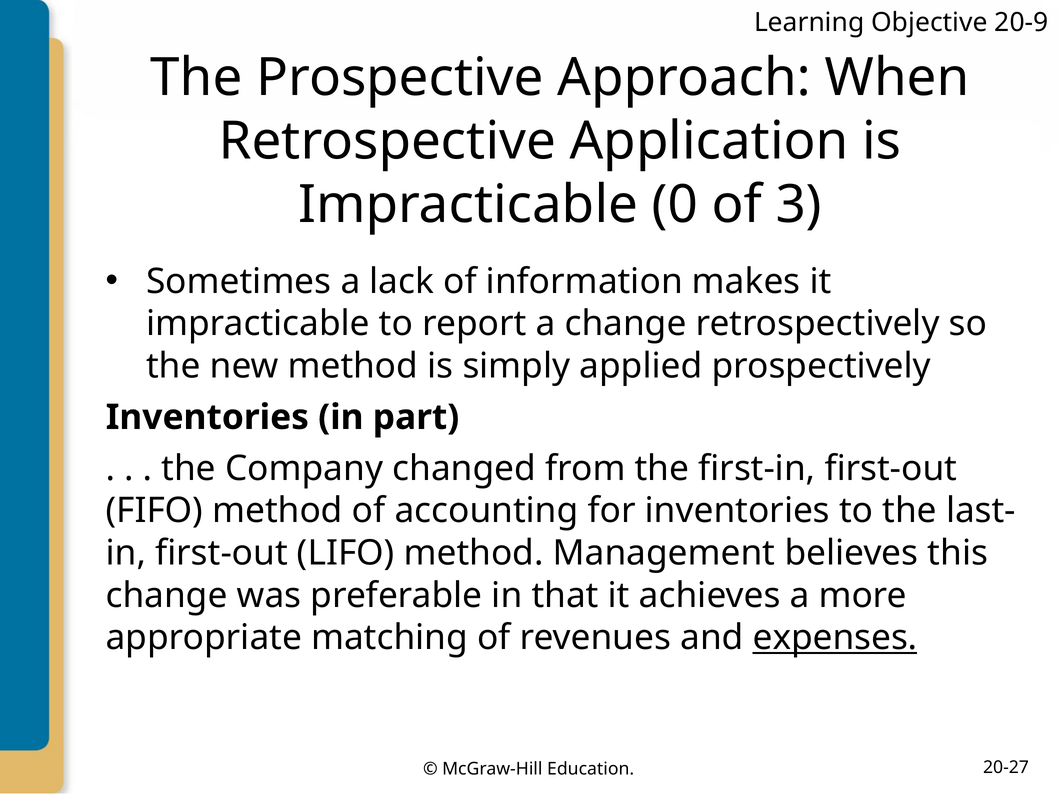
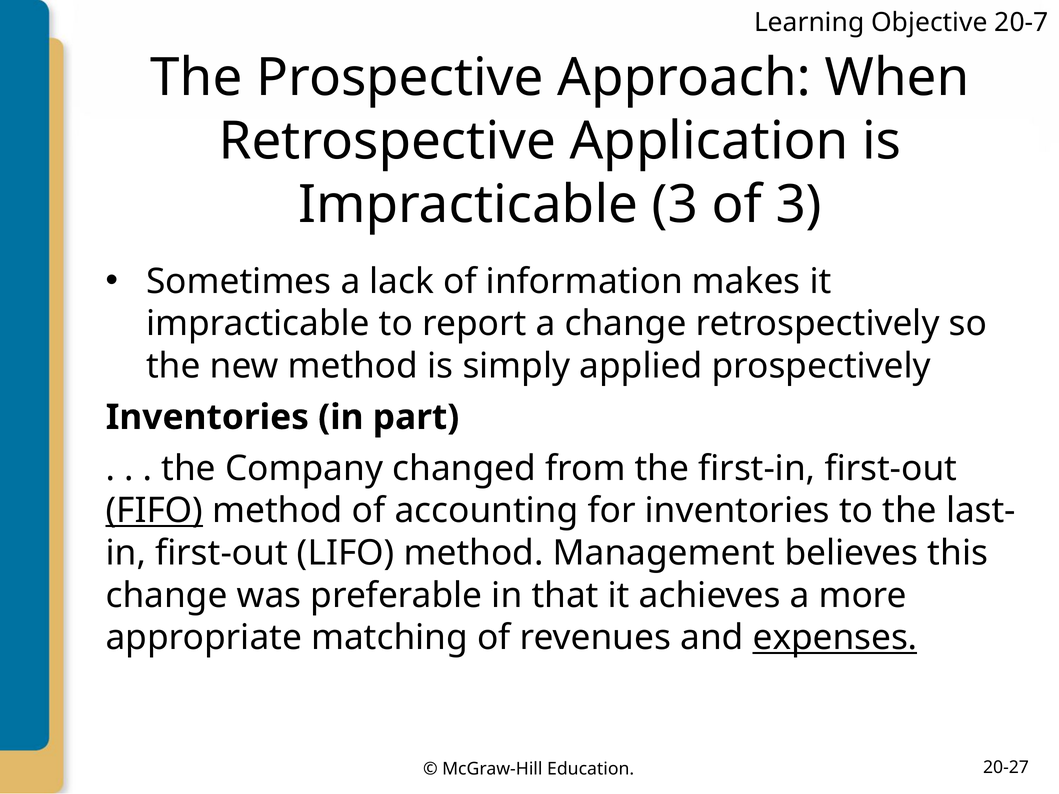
20-9: 20-9 -> 20-7 (1021, 23)
Impracticable 0: 0 -> 3 (675, 205)
FIFO underline: none -> present (154, 511)
